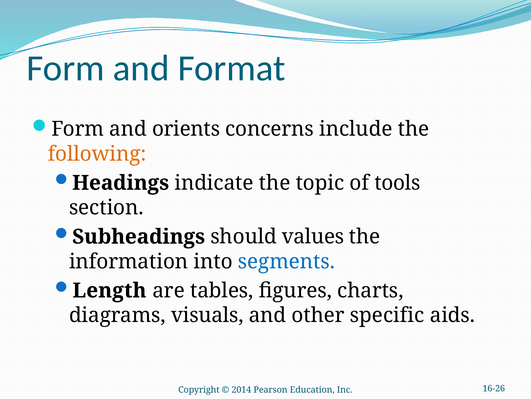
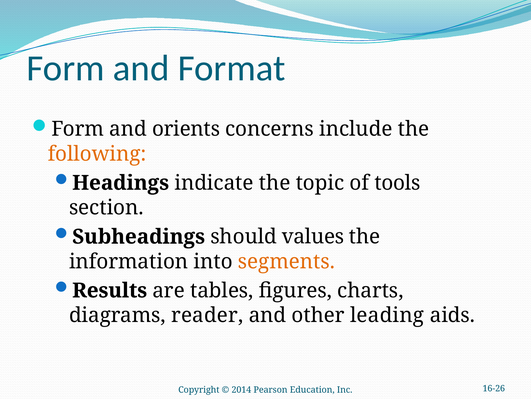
segments colour: blue -> orange (286, 261)
Length: Length -> Results (110, 290)
visuals: visuals -> reader (207, 315)
specific: specific -> leading (387, 315)
